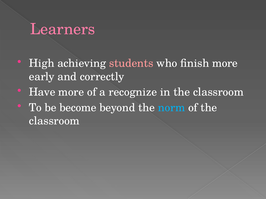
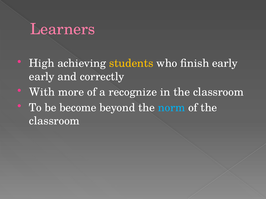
students colour: pink -> yellow (131, 64)
finish more: more -> early (225, 64)
Have: Have -> With (42, 92)
